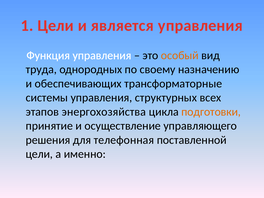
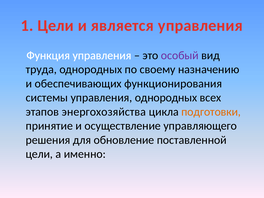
особый colour: orange -> purple (180, 55)
трансформаторные: трансформаторные -> функционирования (173, 84)
управления структурных: структурных -> однородных (166, 98)
телефонная: телефонная -> обновление (124, 140)
